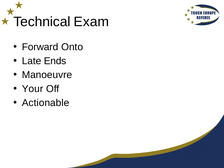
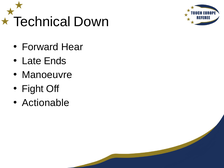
Exam: Exam -> Down (91, 22)
Onto: Onto -> Hear (72, 47)
Your: Your -> Fight (33, 89)
